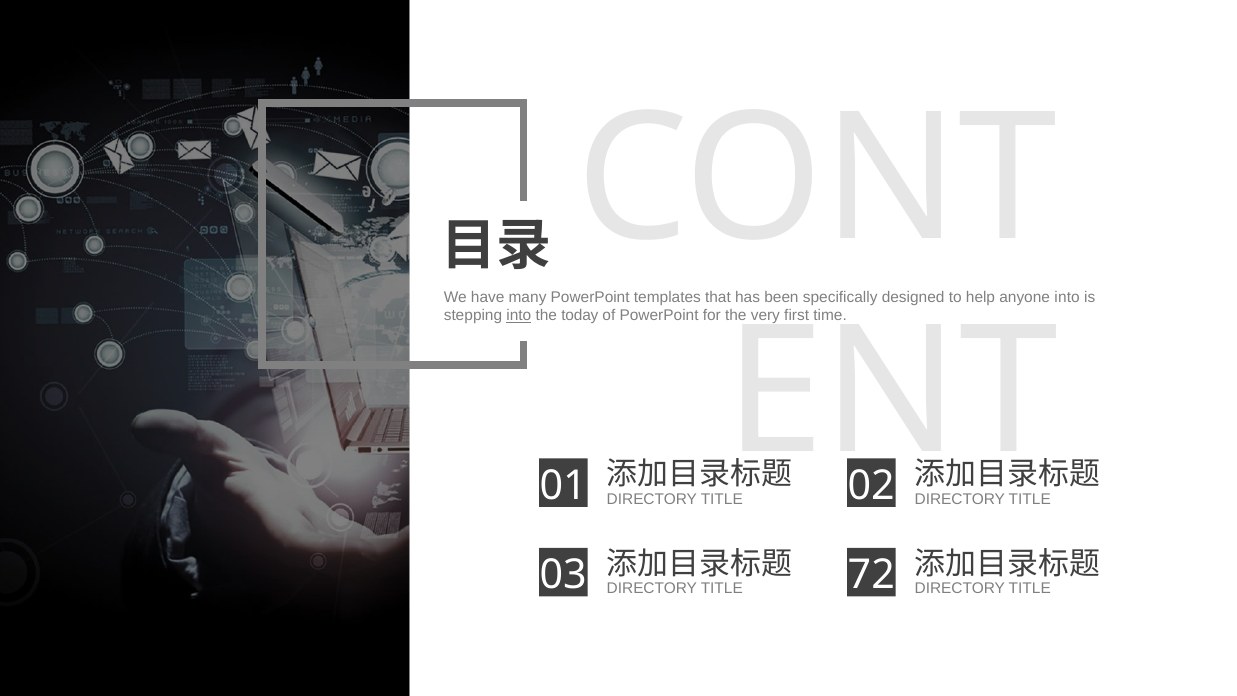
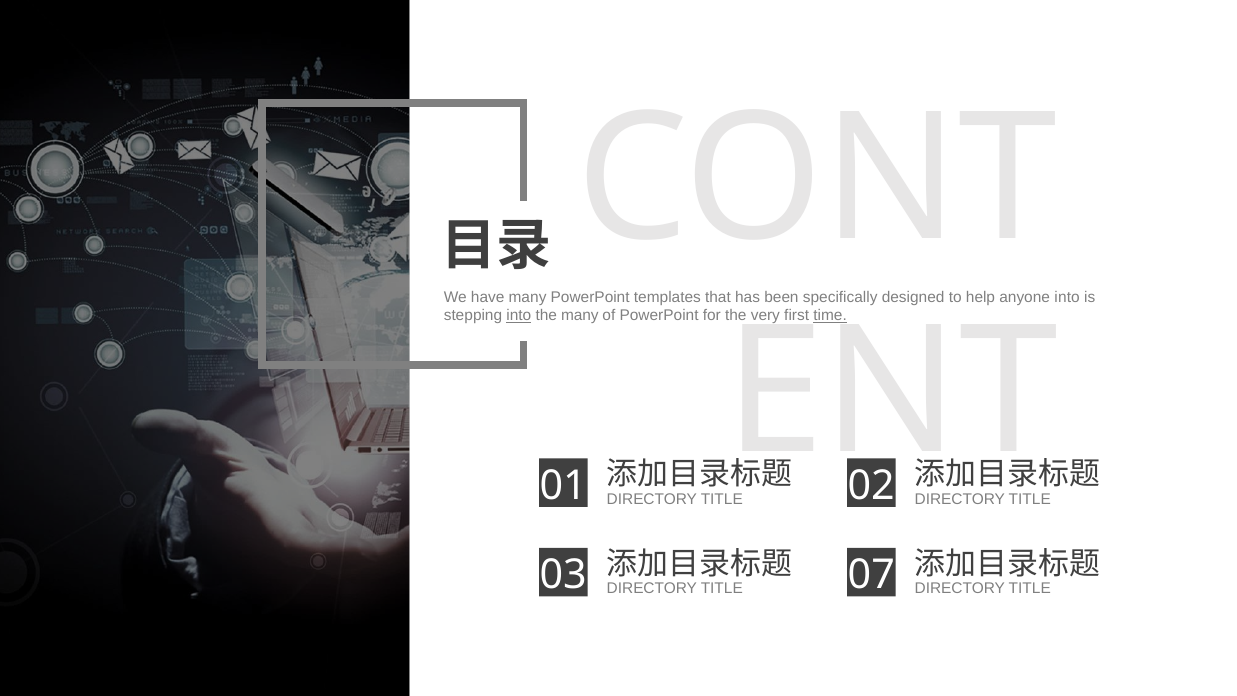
the today: today -> many (580, 316)
time underline: none -> present (830, 316)
72: 72 -> 07 (871, 575)
